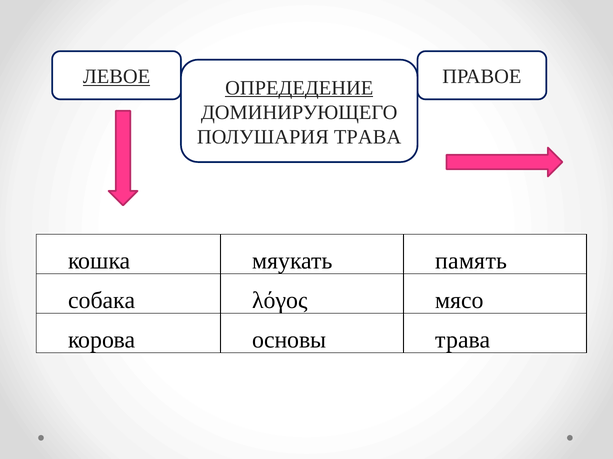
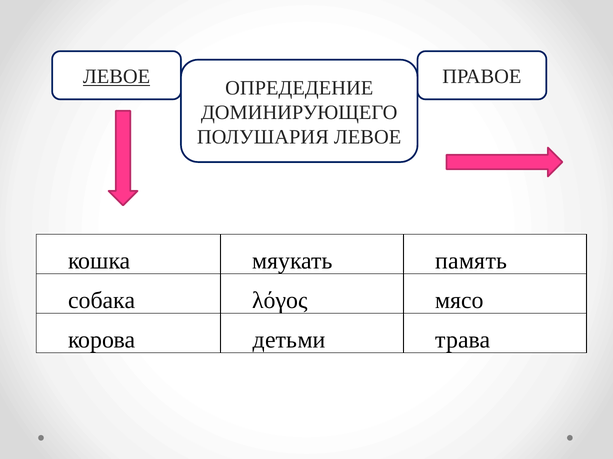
ОПРЕДЕДЕНИЕ underline: present -> none (299, 88)
ПОЛУШАРИЯ ТРАВА: ТРАВА -> ЛЕВОЕ (368, 137)
основы: основы -> детьми (289, 340)
